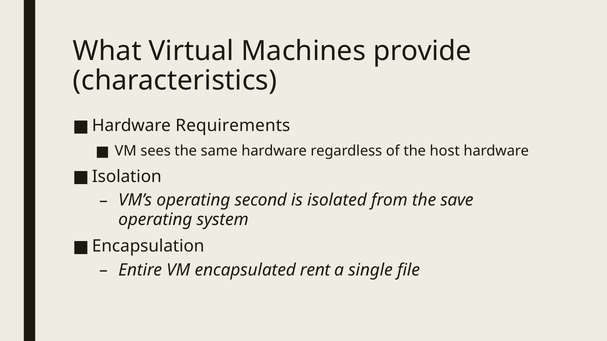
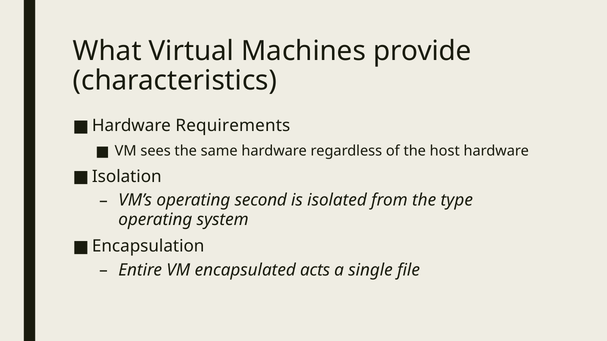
save: save -> type (457, 200)
rent: rent -> acts (315, 270)
